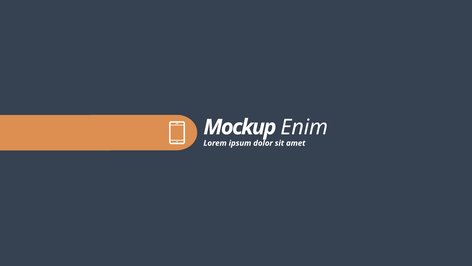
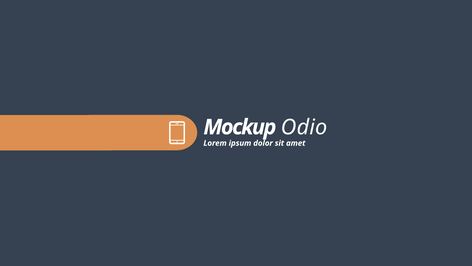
Enim: Enim -> Odio (304, 127)
